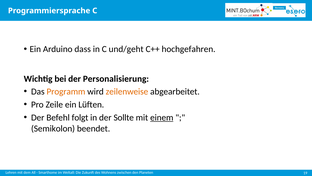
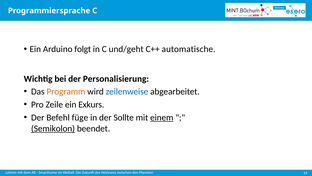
dass: dass -> folgt (83, 49)
hochgefahren: hochgefahren -> automatische (189, 49)
zeilenweise colour: orange -> blue (127, 91)
Lüften: Lüften -> Exkurs (91, 104)
folgt: folgt -> füge (80, 117)
Semikolon underline: none -> present (53, 128)
